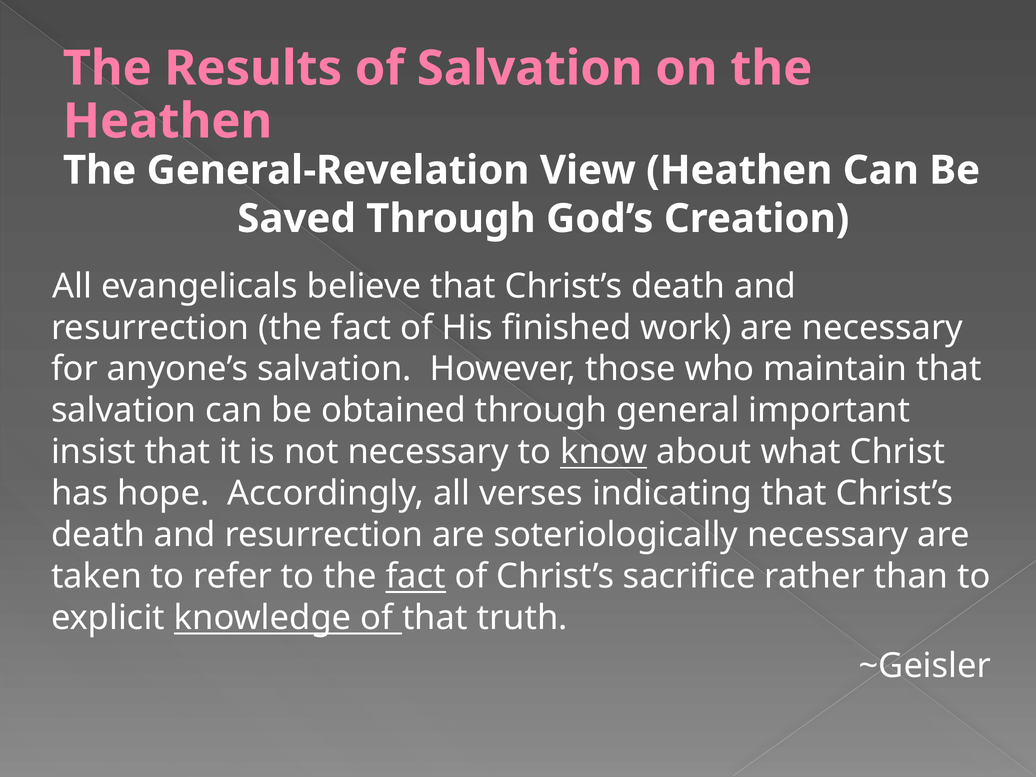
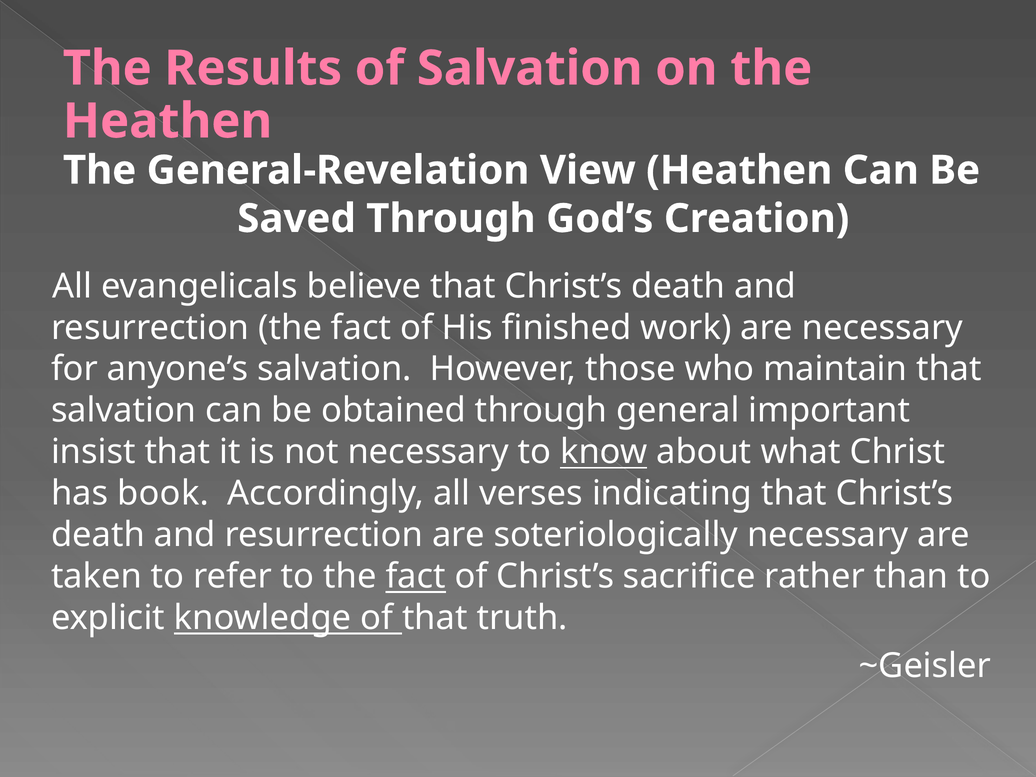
hope: hope -> book (163, 493)
